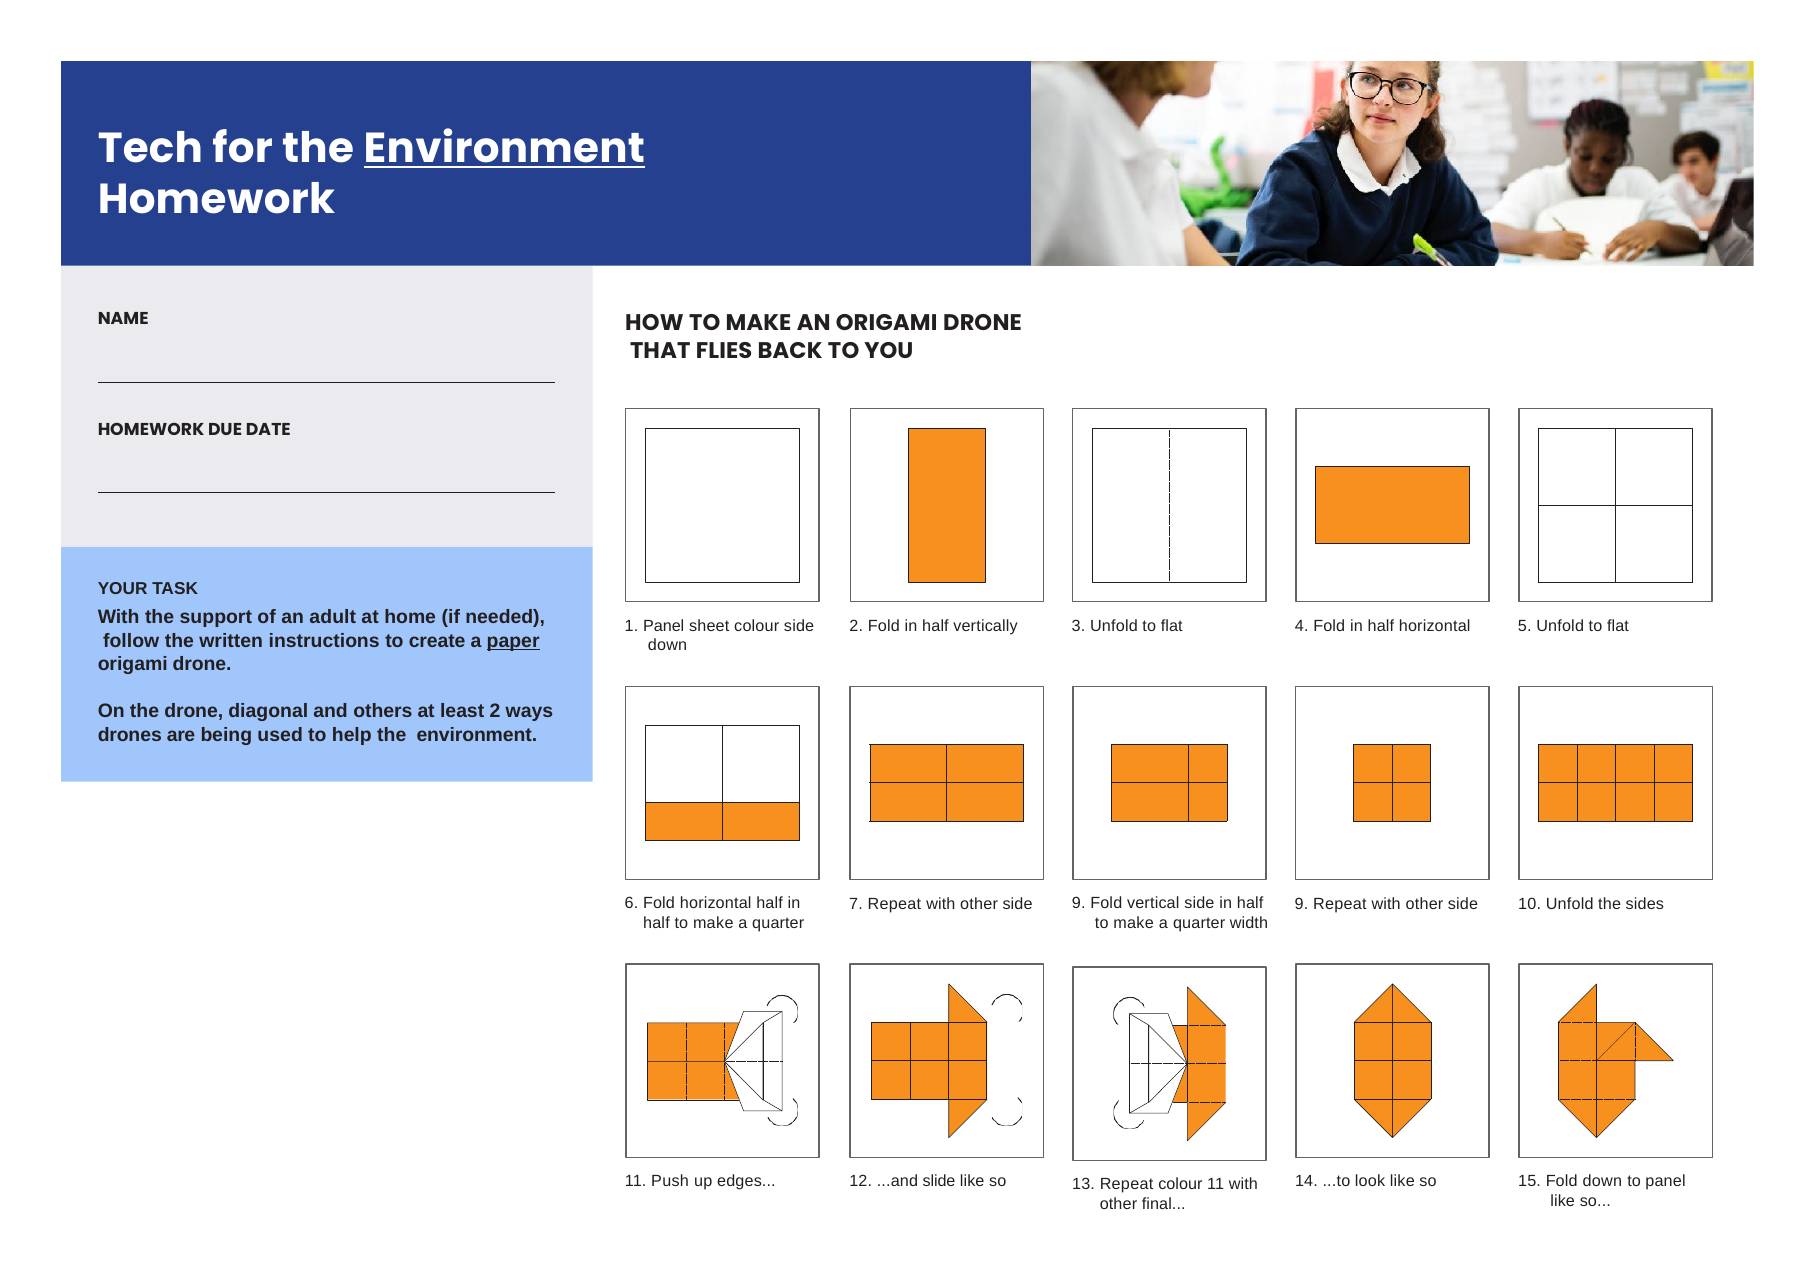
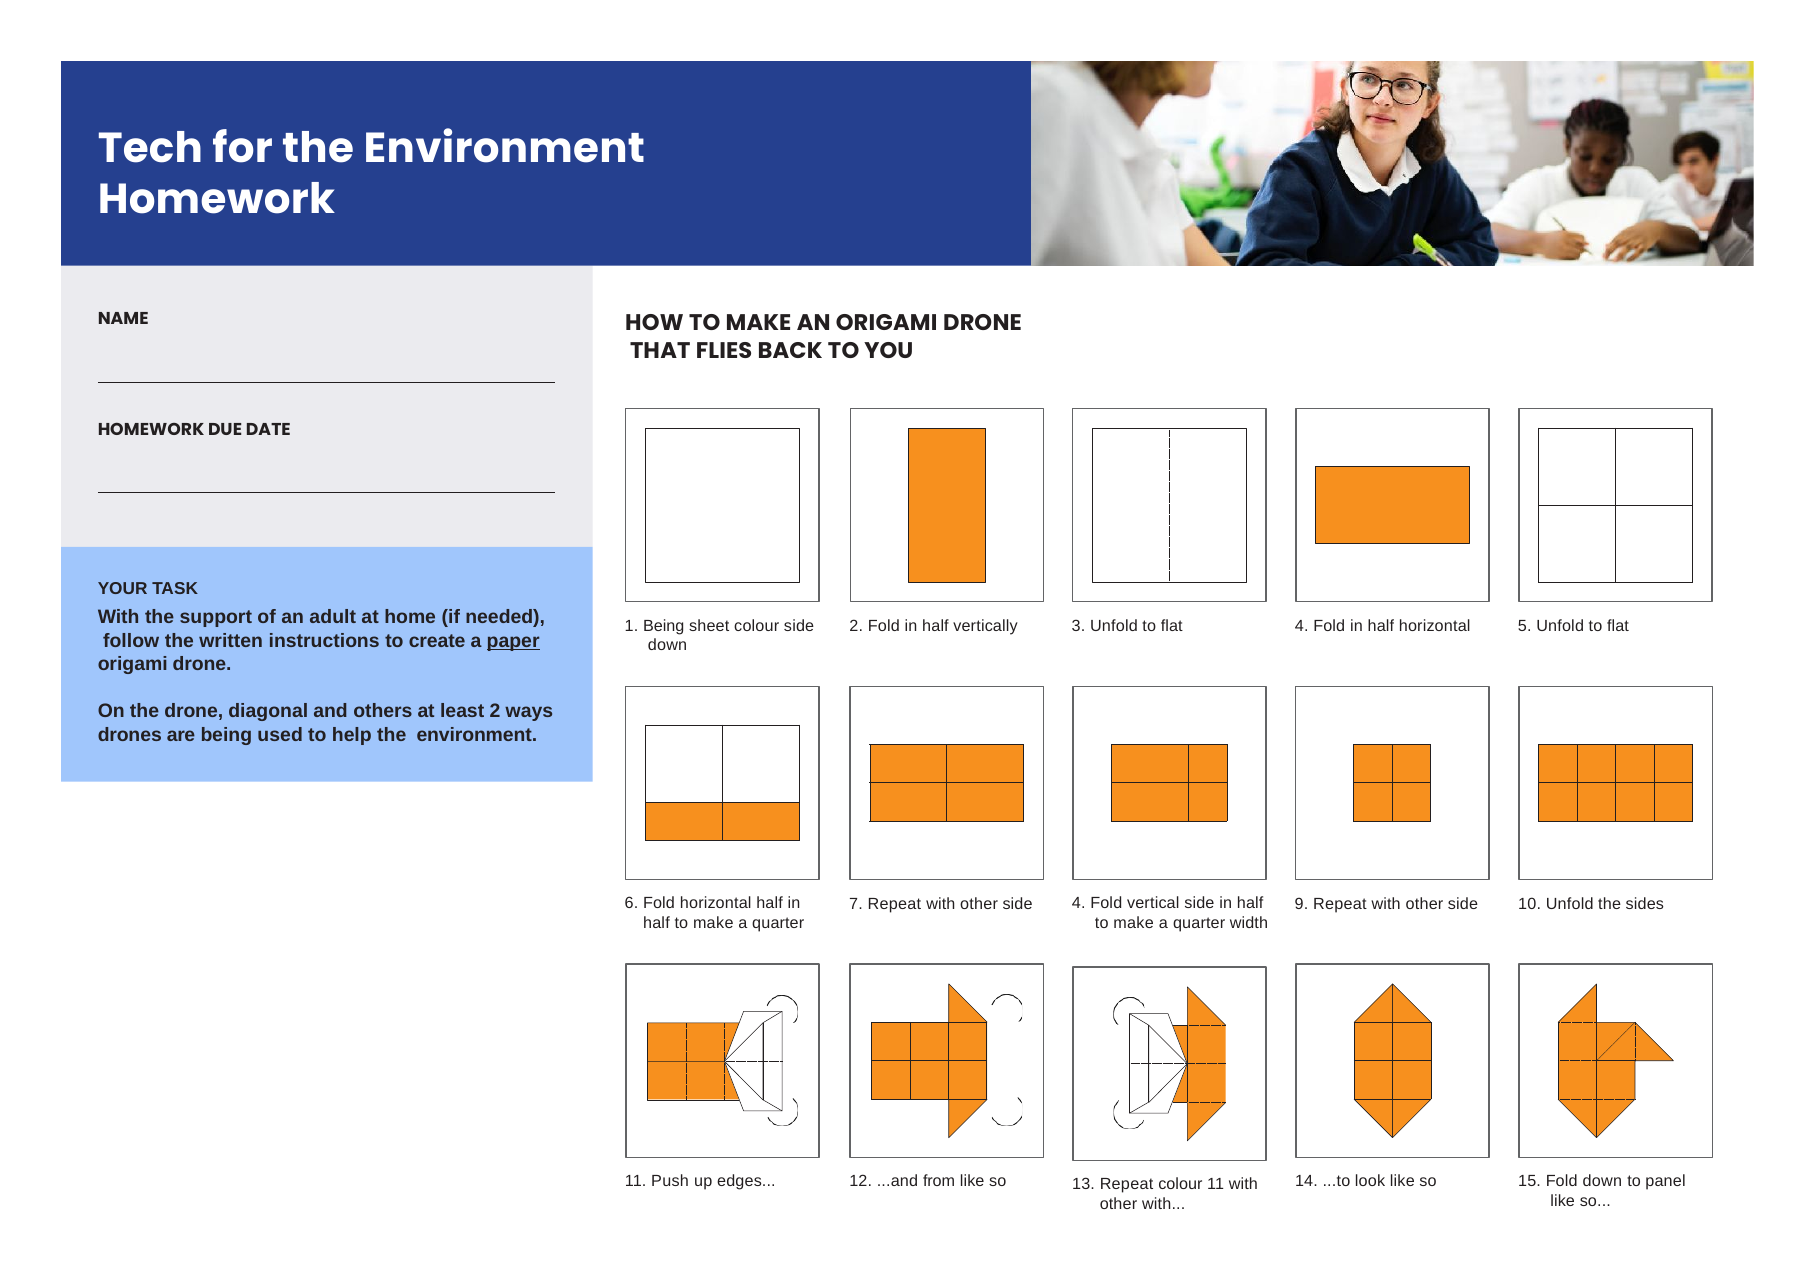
Environment underline: present -> none (504, 149)
1 Panel: Panel -> Being (664, 626)
side 9: 9 -> 4 (1079, 904)
slide: slide -> from (939, 1182)
other final: final -> with (1164, 1205)
